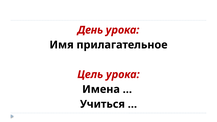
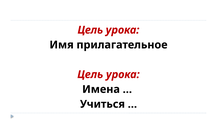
День: День -> Цель (90, 30)
